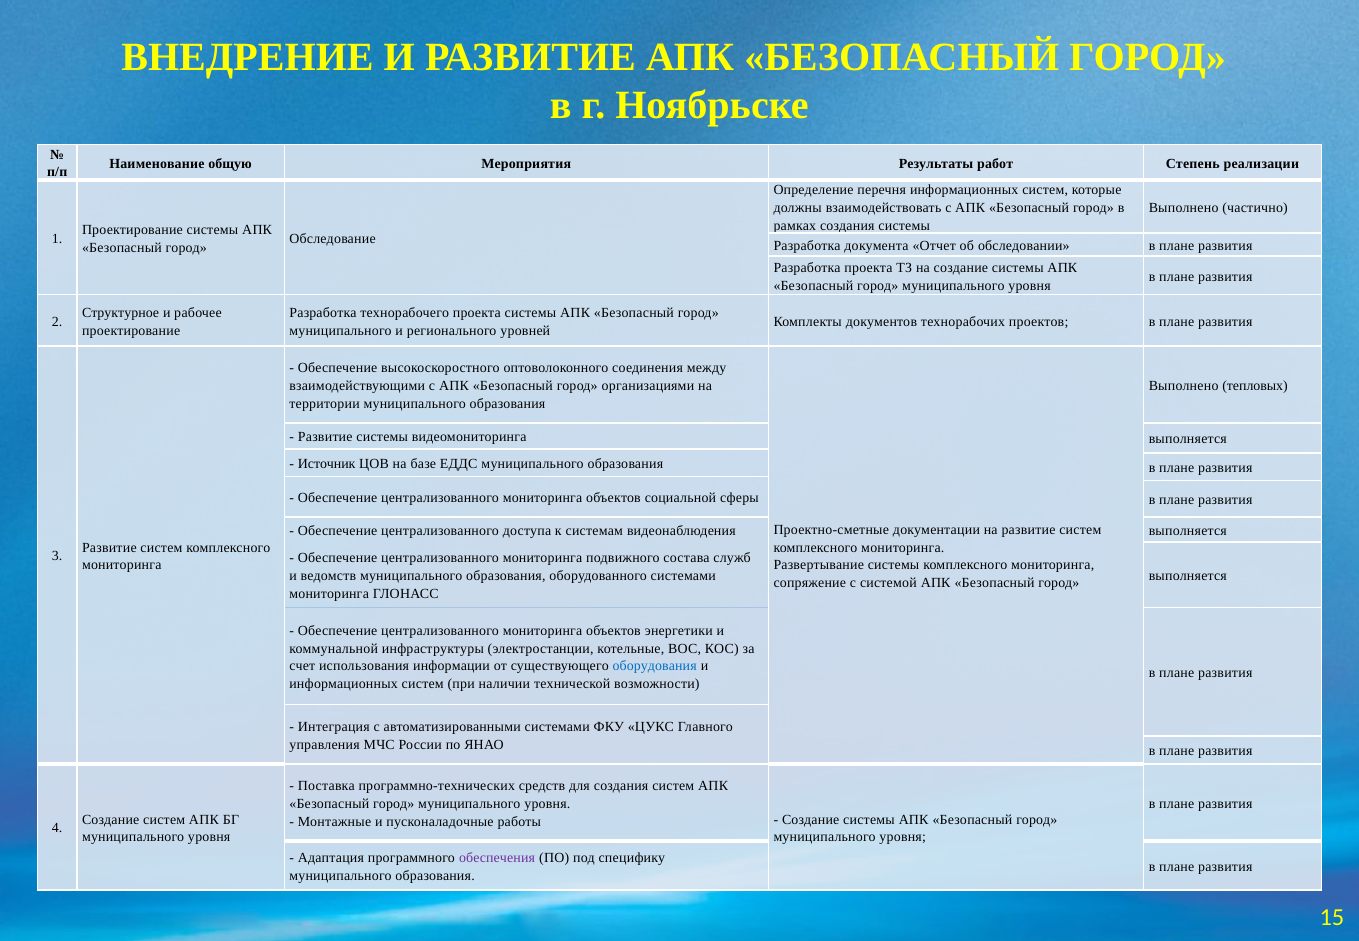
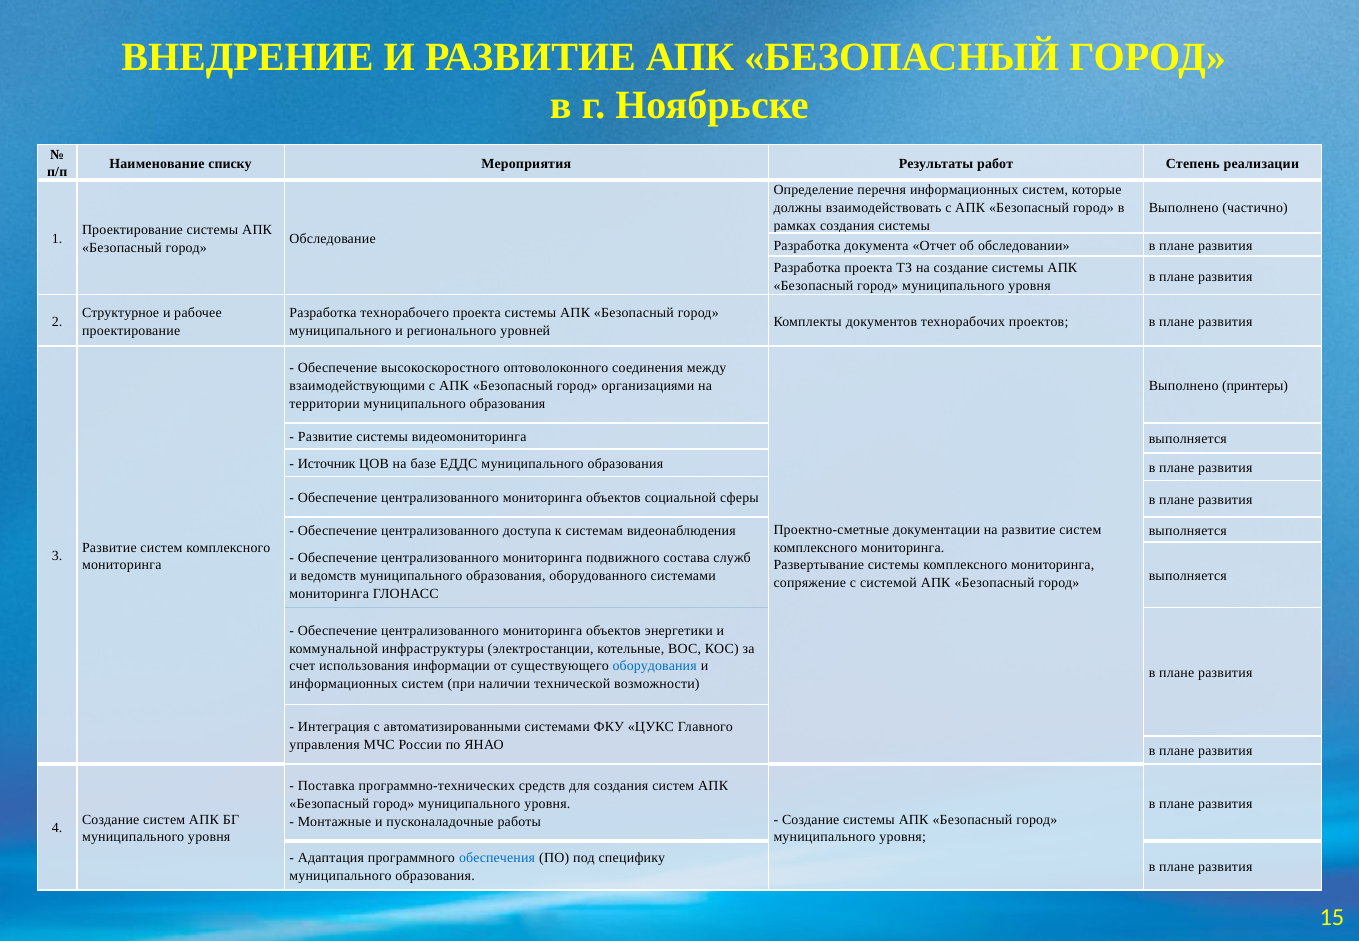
общую: общую -> списку (230, 164)
тепловых: тепловых -> принтеры (1255, 386)
обеспечения colour: purple -> blue (497, 858)
